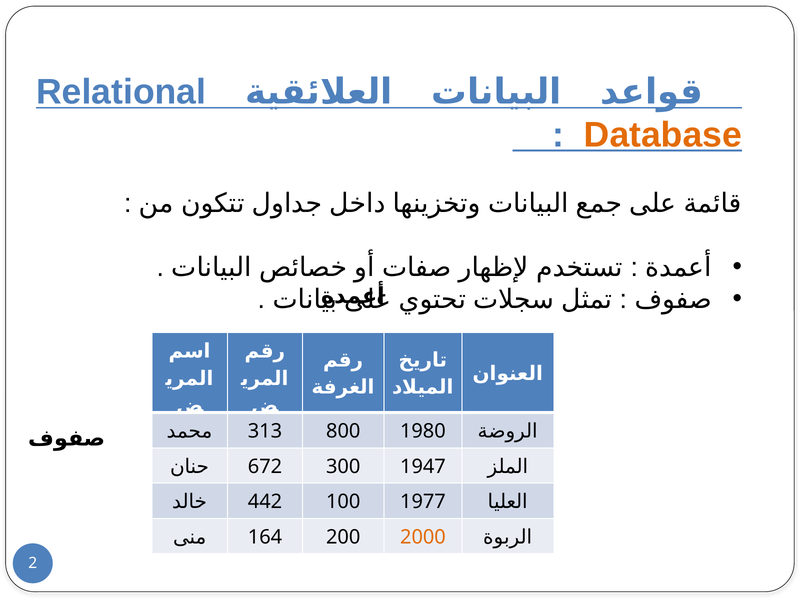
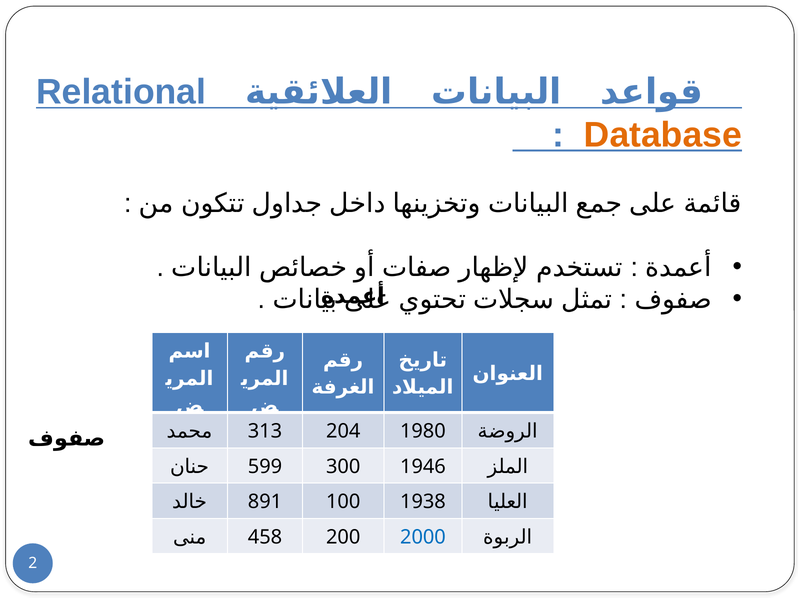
800: 800 -> 204 (343, 431)
672: 672 -> 599 (265, 467)
1947: 1947 -> 1946 (423, 467)
442: 442 -> 891 (265, 502)
1977: 1977 -> 1938 (423, 502)
164: 164 -> 458 (265, 537)
2000 colour: orange -> blue (423, 537)
